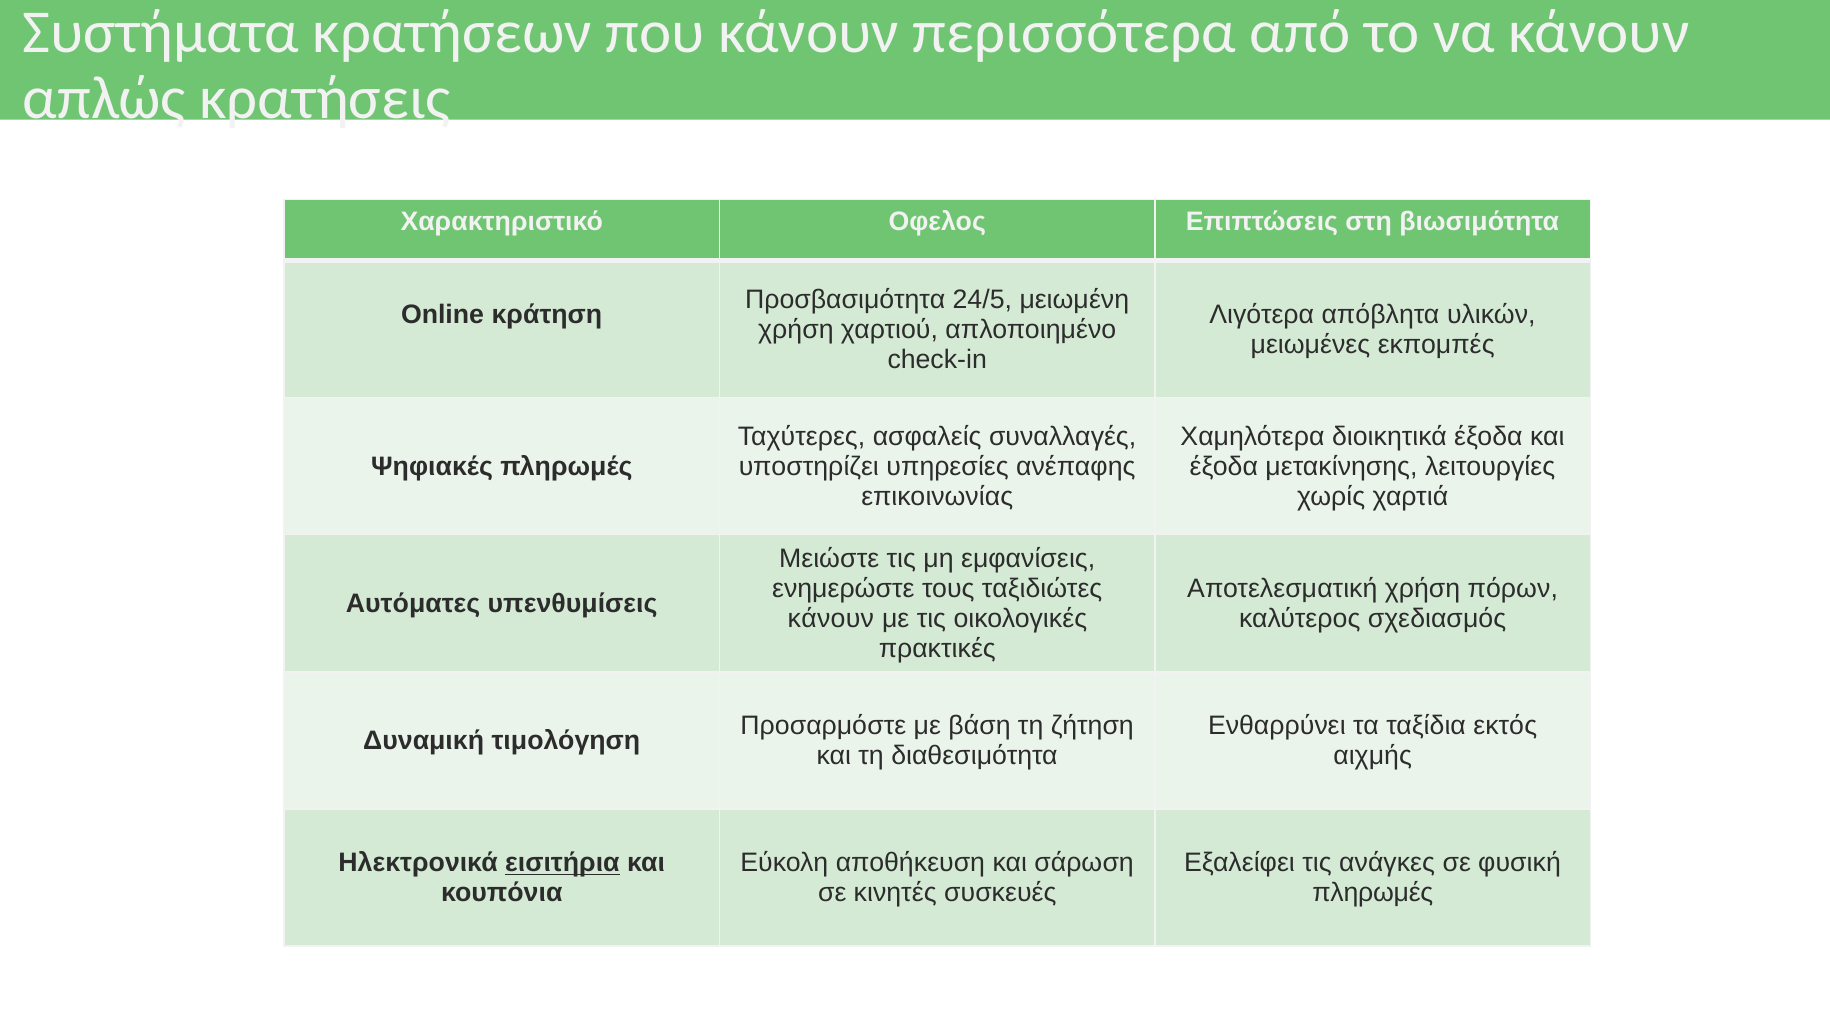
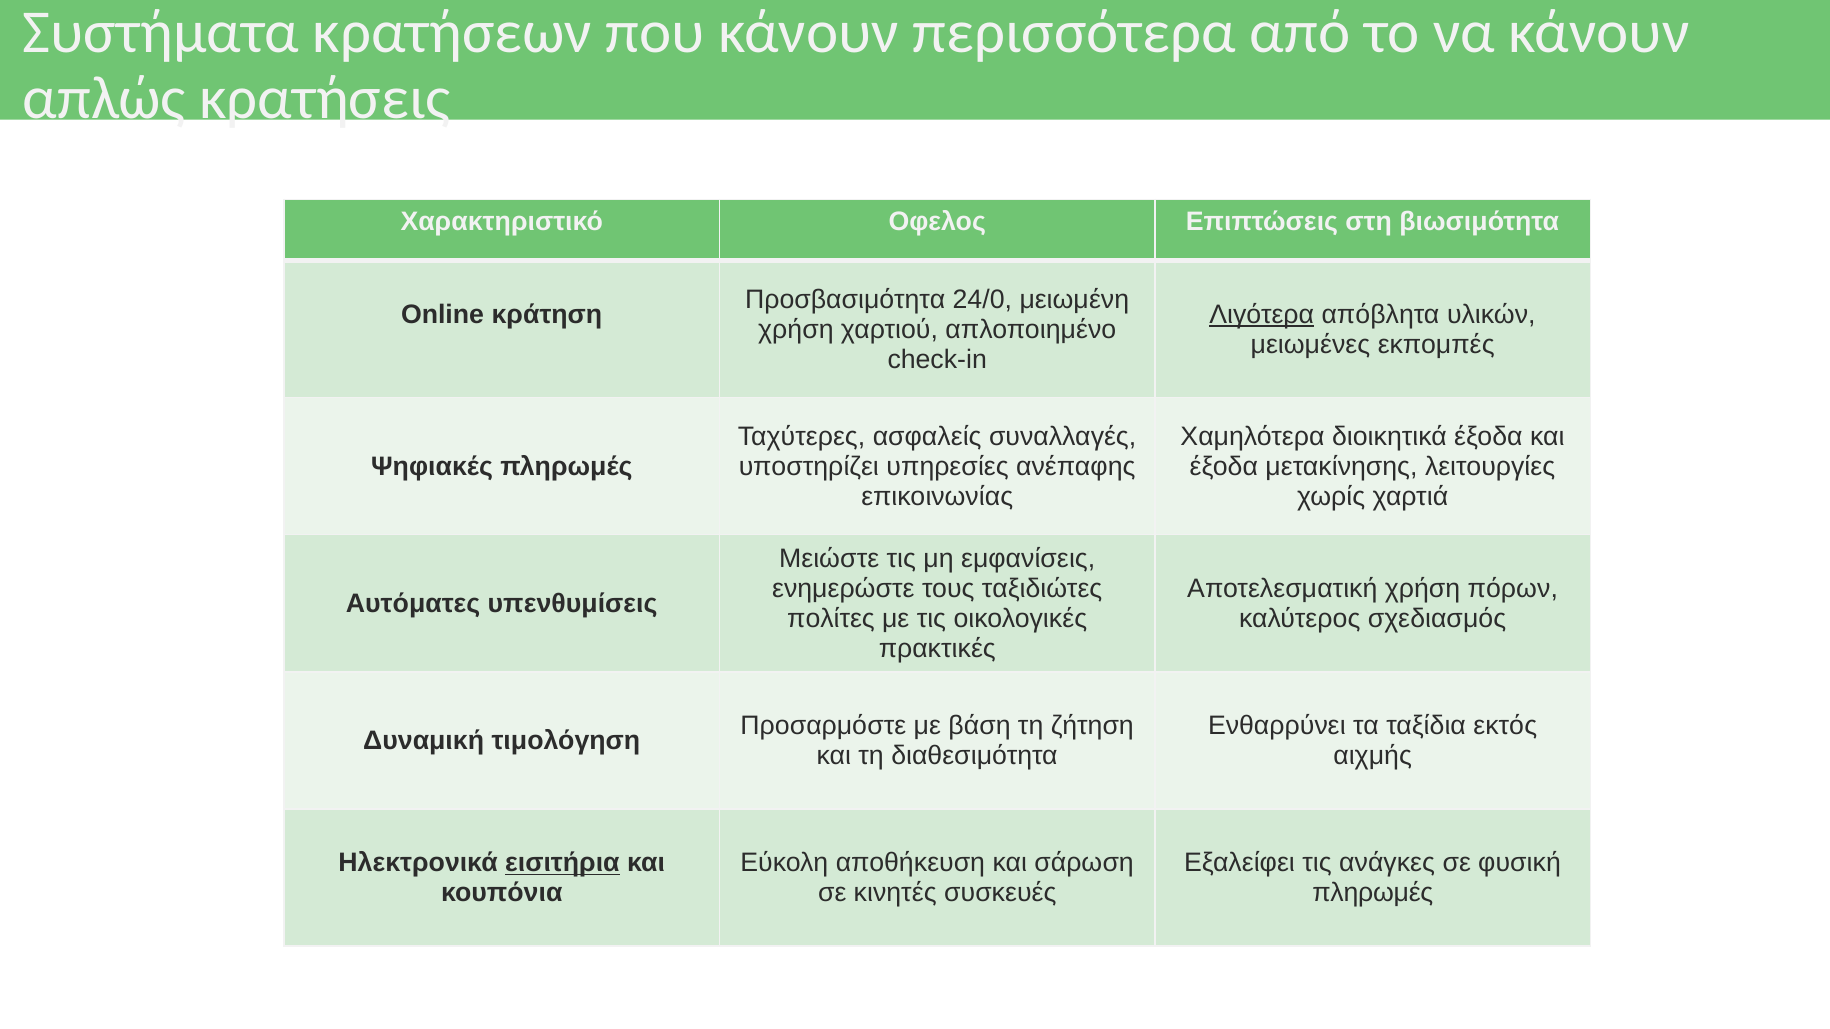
24/5: 24/5 -> 24/0 (982, 299)
Λιγότερα underline: none -> present (1262, 314)
κάνουν: κάνουν -> πολίτες (831, 619)
